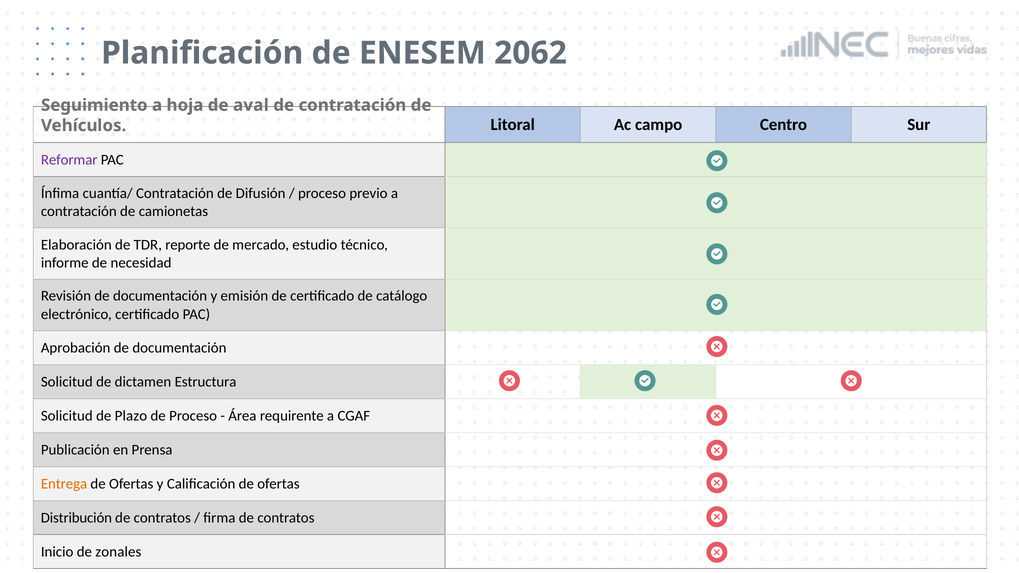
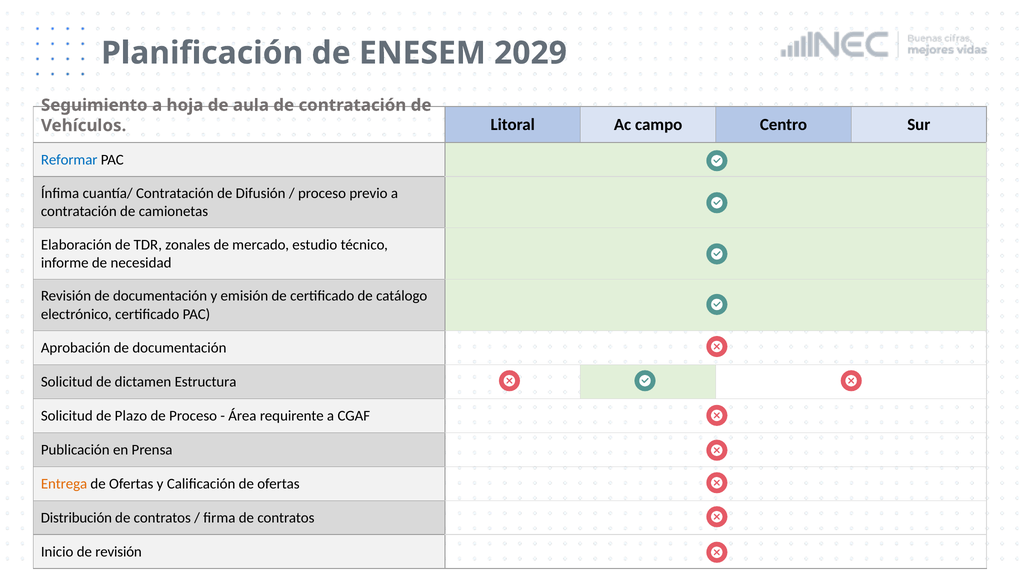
2062: 2062 -> 2029 (531, 53)
aval: aval -> aula (251, 105)
Reformar colour: purple -> blue (69, 160)
reporte: reporte -> zonales (188, 245)
de zonales: zonales -> revisión (119, 552)
